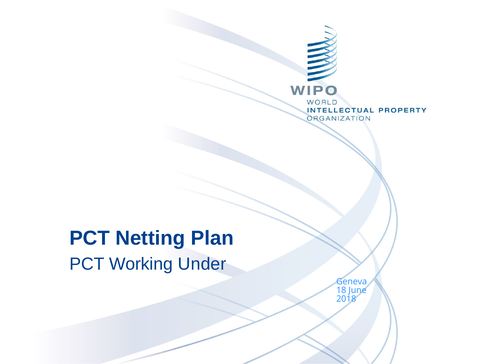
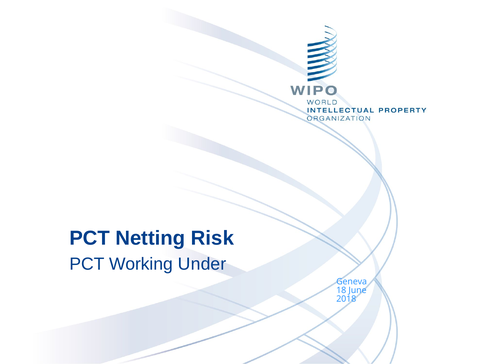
Plan: Plan -> Risk (212, 238)
